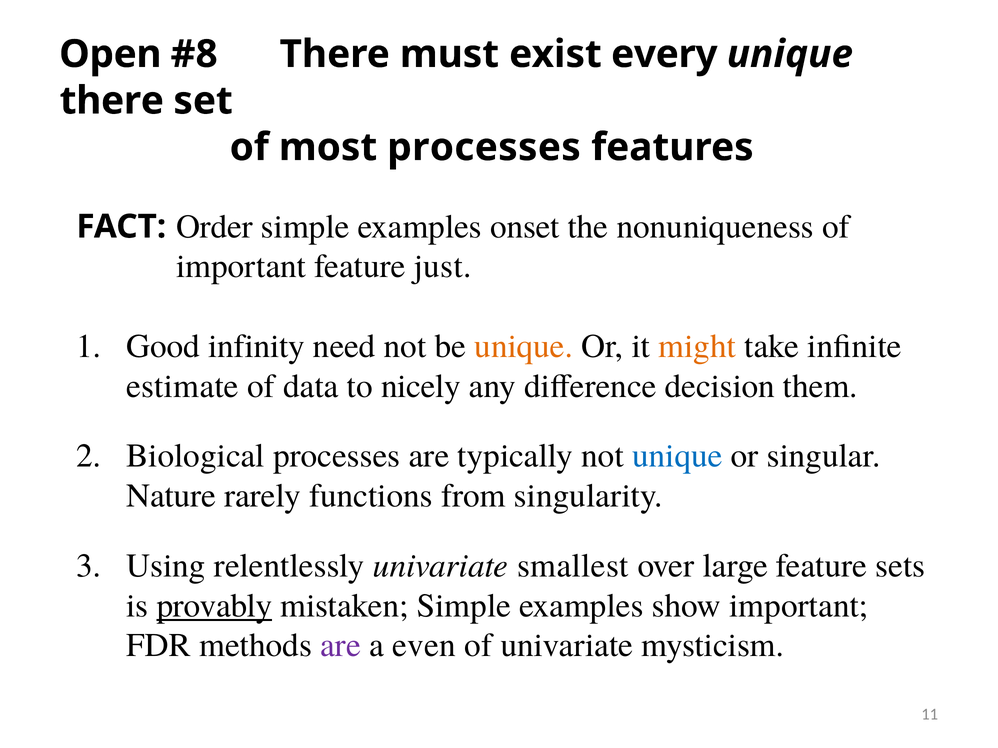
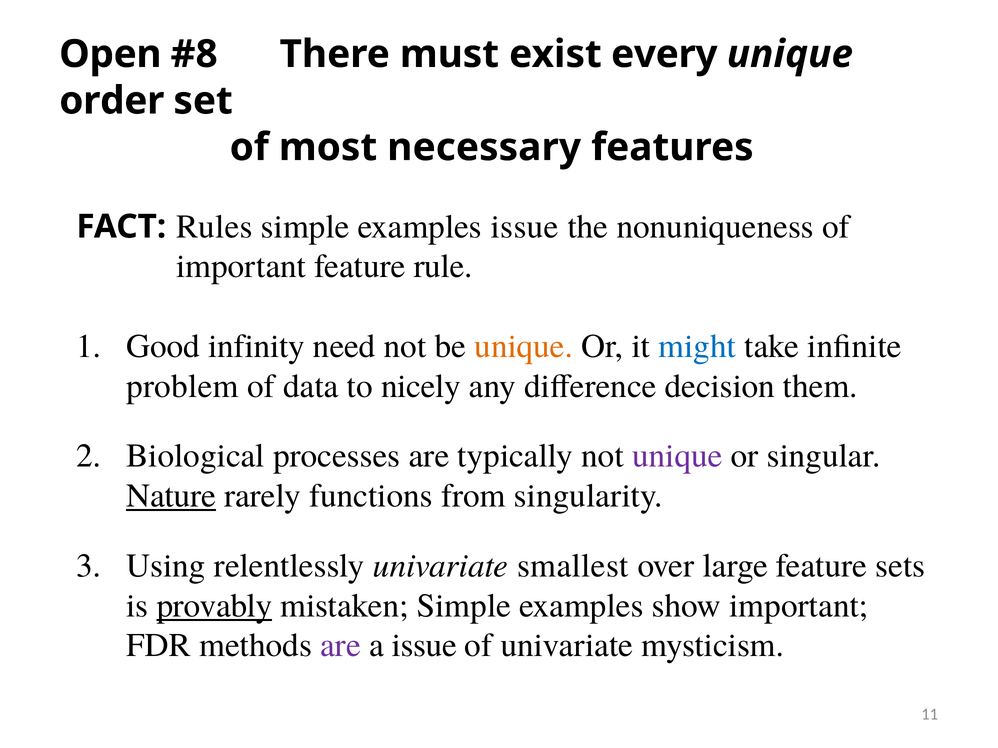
there: there -> order (112, 101)
most processes: processes -> necessary (484, 147)
Order: Order -> Rules (214, 227)
examples onset: onset -> issue (525, 227)
just: just -> rule (443, 267)
might colour: orange -> blue (697, 347)
estimate: estimate -> problem (182, 386)
unique colour: blue -> purple (677, 456)
Nature underline: none -> present (171, 496)
a even: even -> issue (424, 646)
